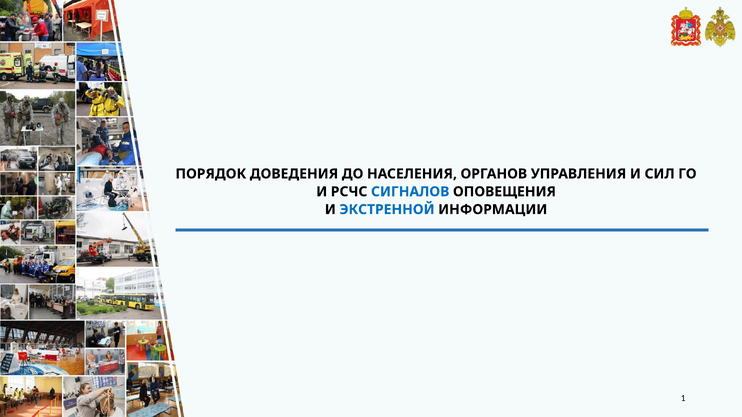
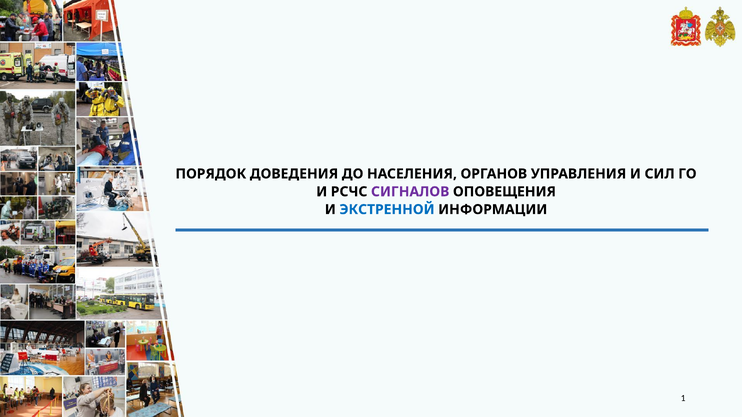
СИГНАЛОВ colour: blue -> purple (410, 192)
